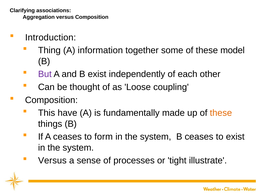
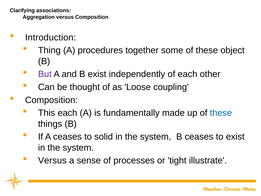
information: information -> procedures (100, 50)
model: model -> object (233, 50)
This have: have -> each (67, 113)
these colour: orange -> blue (221, 113)
form: form -> solid (104, 137)
